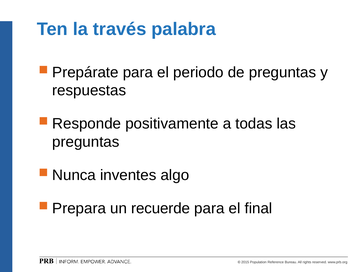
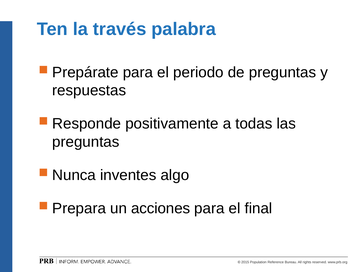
recuerde: recuerde -> acciones (161, 209)
